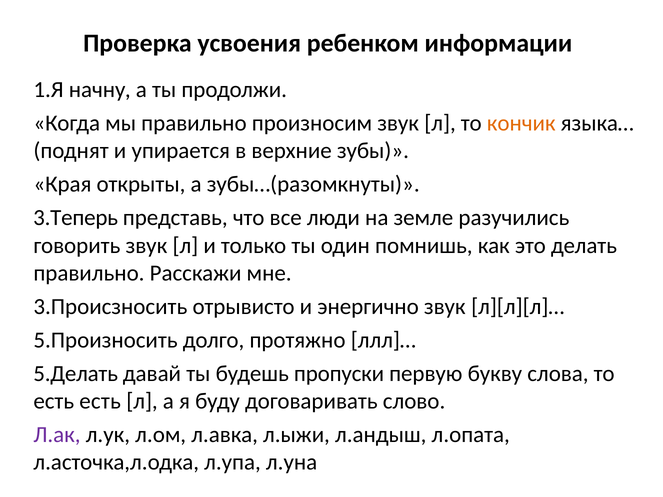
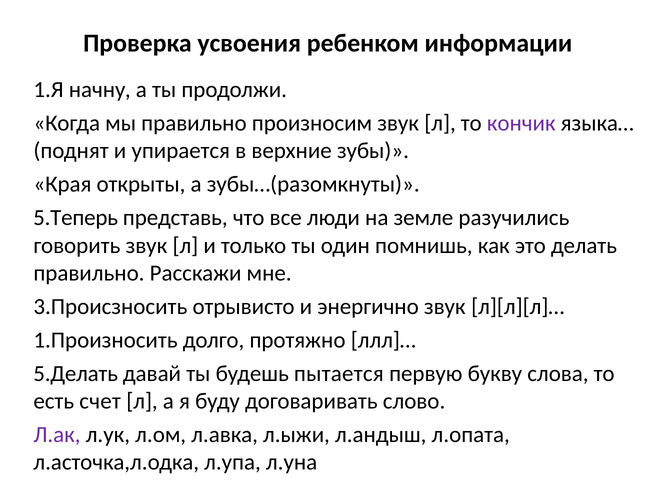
кончик colour: orange -> purple (521, 123)
3.Теперь: 3.Теперь -> 5.Теперь (76, 218)
5.Произносить: 5.Произносить -> 1.Произносить (106, 340)
пропуски: пропуски -> пытается (339, 374)
есть есть: есть -> счет (100, 401)
